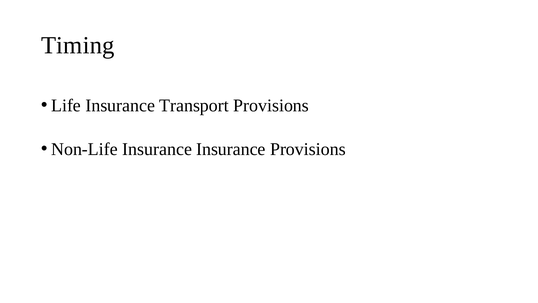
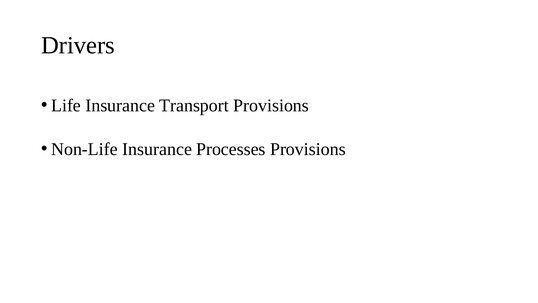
Timing: Timing -> Drivers (78, 45)
Insurance Insurance: Insurance -> Processes (231, 149)
